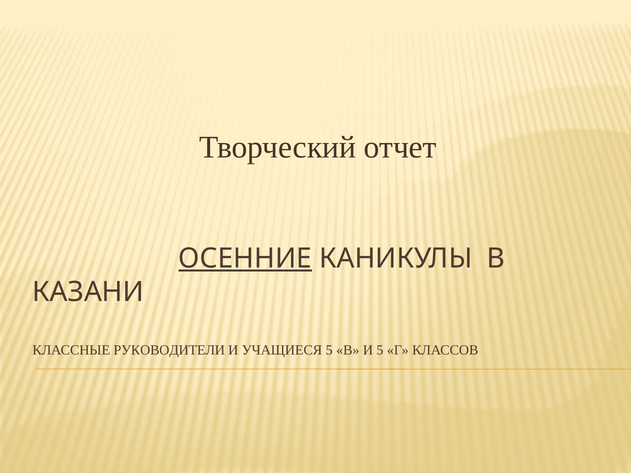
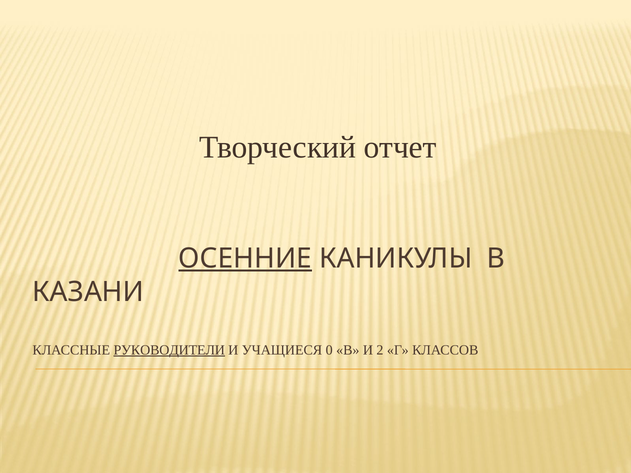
РУКОВОДИТЕЛИ underline: none -> present (169, 350)
УЧАЩИЕСЯ 5: 5 -> 0 (329, 350)
И 5: 5 -> 2 (380, 350)
